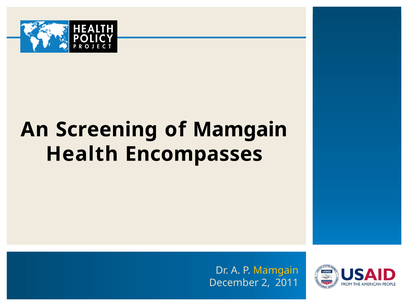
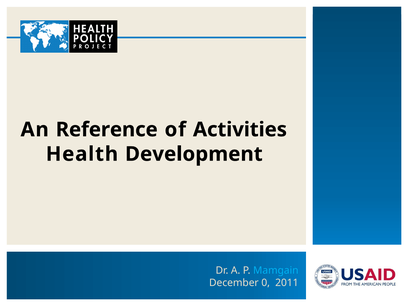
Screening: Screening -> Reference (107, 130)
of Mamgain: Mamgain -> Activities (240, 130)
Encompasses: Encompasses -> Development (194, 154)
Mamgain colour: yellow -> light blue (276, 271)
2: 2 -> 0 (266, 283)
